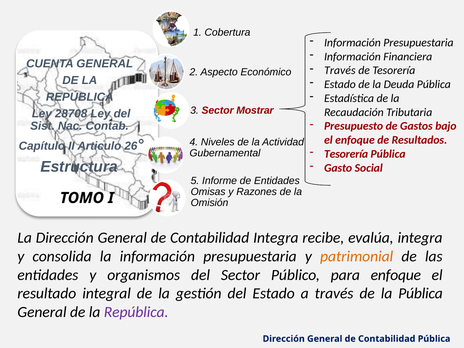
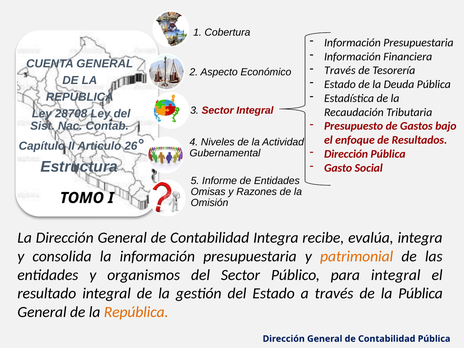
Sector Mostrar: Mostrar -> Integral (255, 110)
Tesorería: Tesorería -> Dirección (346, 154)
para enfoque: enfoque -> integral (396, 275)
República colour: purple -> orange (136, 312)
